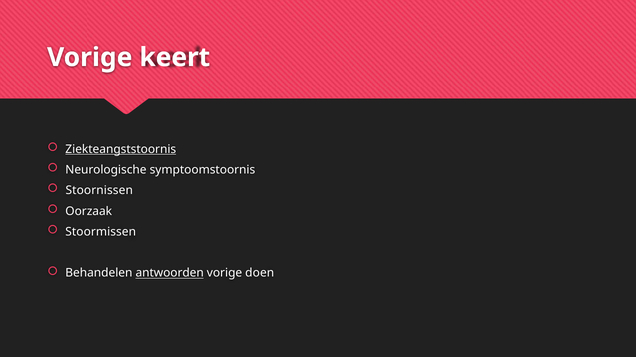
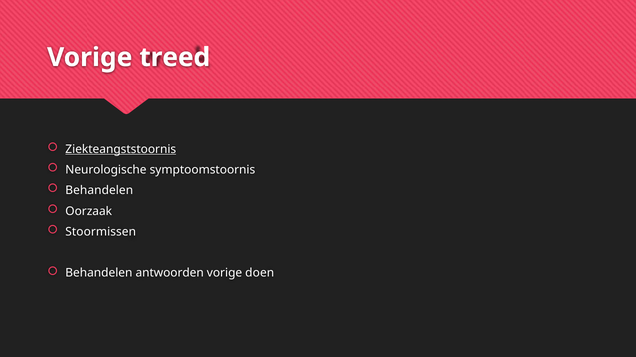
keert: keert -> treed (175, 58)
Stoornissen: Stoornissen -> Behandelen (99, 191)
antwoorden underline: present -> none (170, 274)
